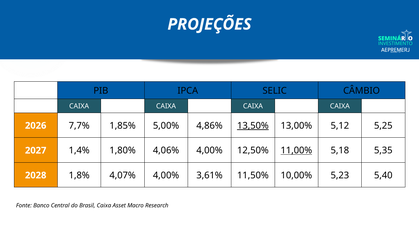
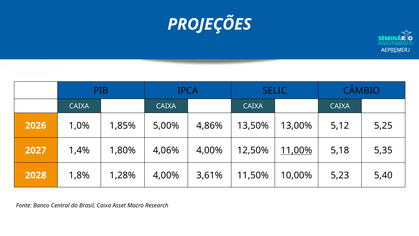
7,7%: 7,7% -> 1,0% (79, 125)
13,50% underline: present -> none (253, 125)
4,07%: 4,07% -> 1,28% (123, 175)
